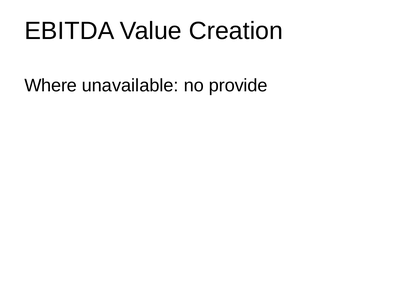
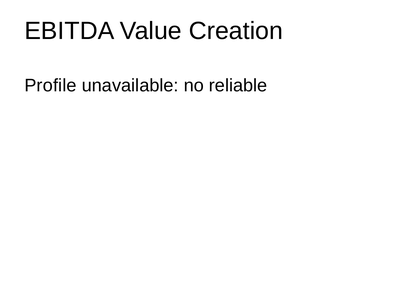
Where: Where -> Profile (51, 86)
provide: provide -> reliable (238, 86)
